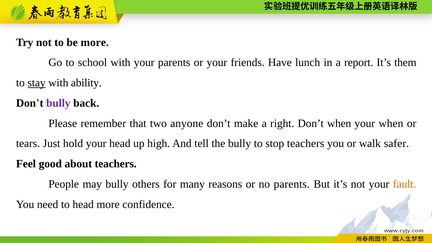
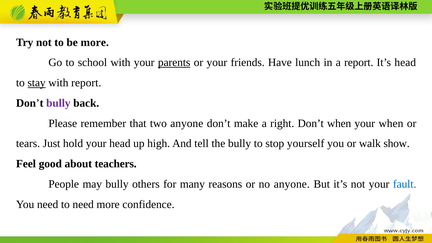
parents underline: none -> present (174, 63)
It’s them: them -> head (405, 63)
with ability: ability -> report (86, 83)
stop teachers: teachers -> yourself (306, 144)
safer: safer -> show (397, 144)
no parents: parents -> anyone (292, 184)
fault colour: orange -> blue (405, 184)
to head: head -> need (83, 204)
